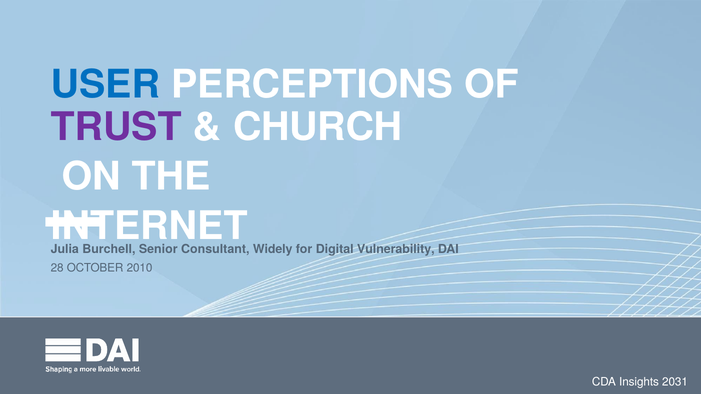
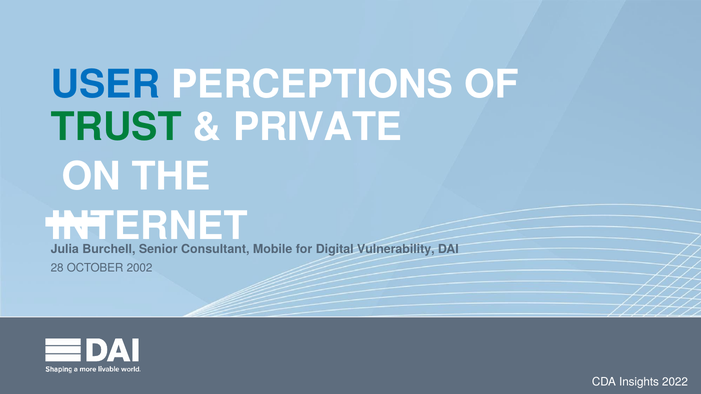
TRUST colour: purple -> green (116, 127)
CHURCH: CHURCH -> PRIVATE (318, 127)
Widely: Widely -> Mobile (273, 249)
2010: 2010 -> 2002 (140, 268)
2031: 2031 -> 2022 (675, 382)
